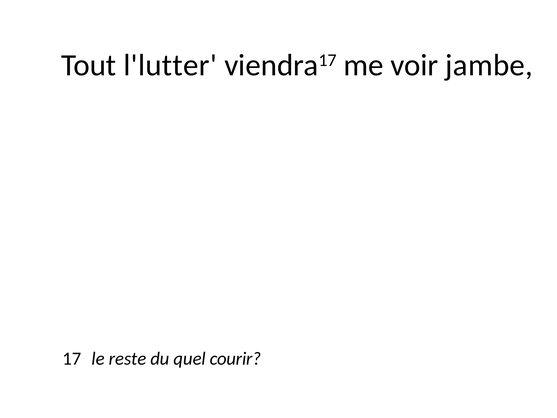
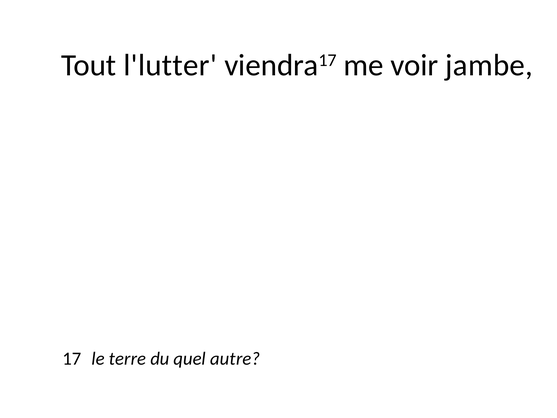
reste: reste -> terre (127, 359)
courir: courir -> autre (235, 359)
